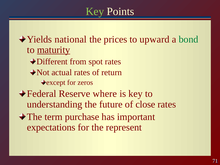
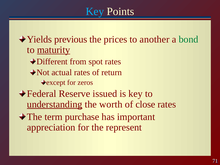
Key colour: light green -> light blue (95, 11)
national: national -> previous (71, 39)
upward: upward -> another (155, 39)
where: where -> issued (105, 94)
understanding underline: none -> present (55, 104)
future: future -> worth (111, 104)
expectations: expectations -> appreciation (51, 127)
